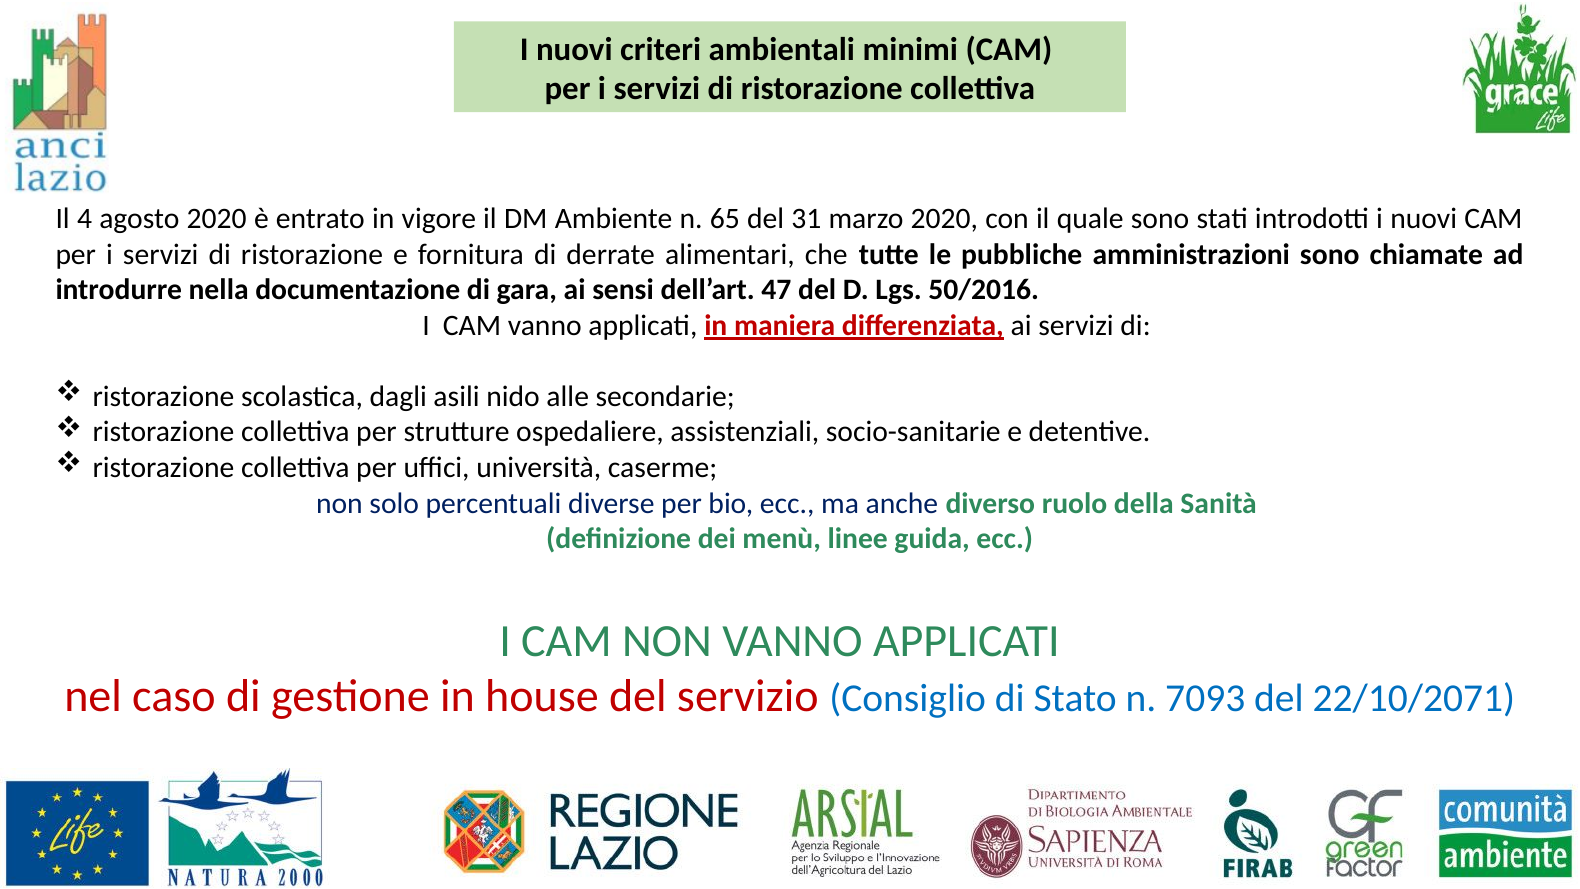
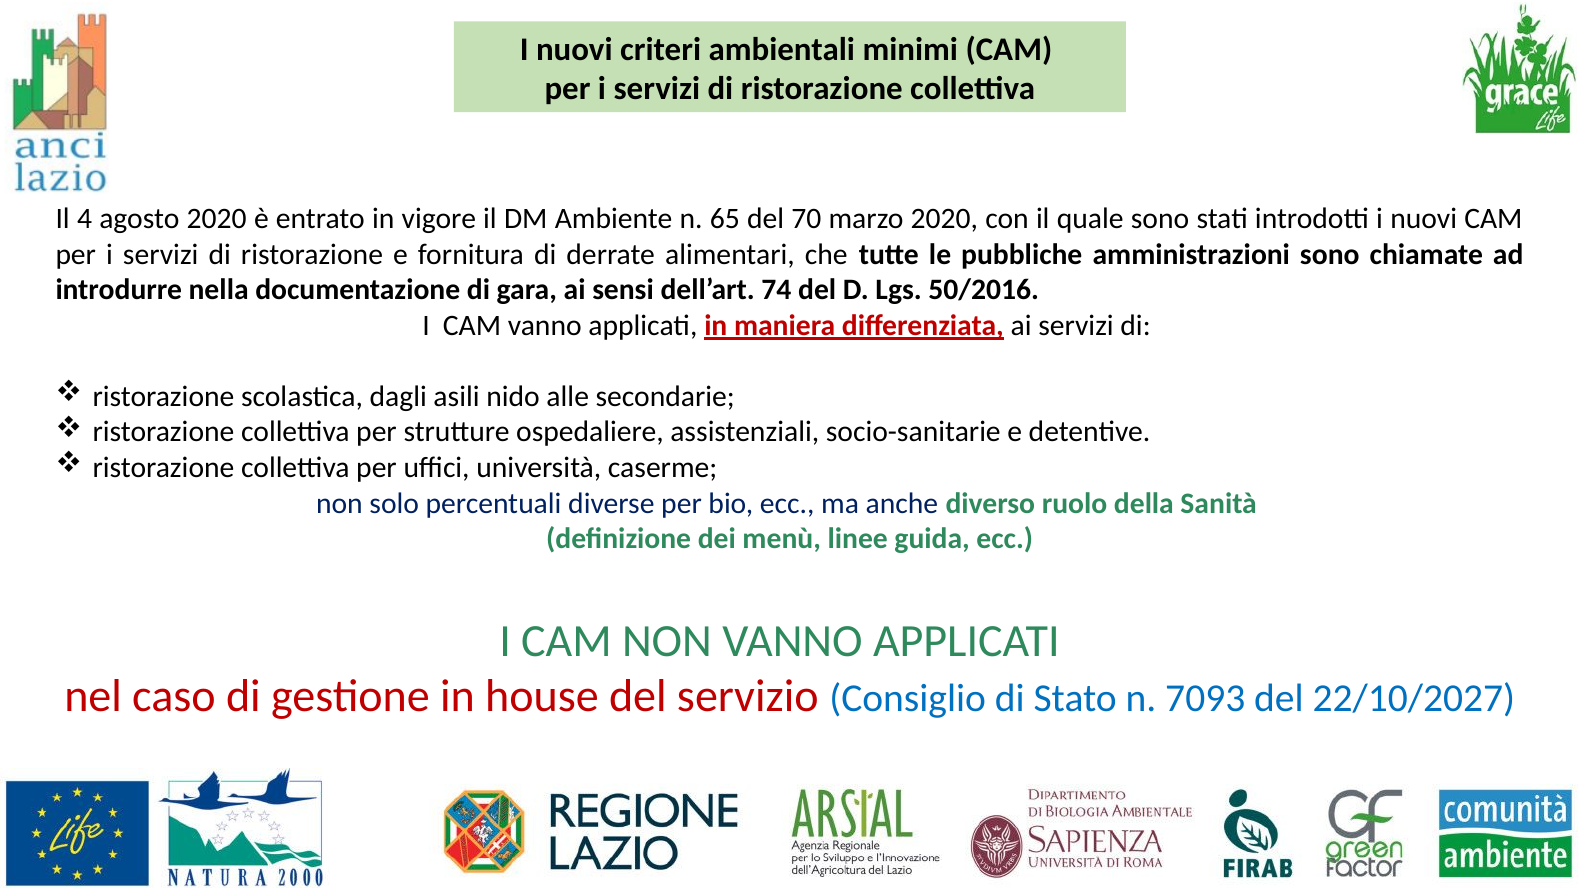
31: 31 -> 70 (806, 219)
47: 47 -> 74 (776, 290)
22/10/2071: 22/10/2071 -> 22/10/2027 (1414, 698)
